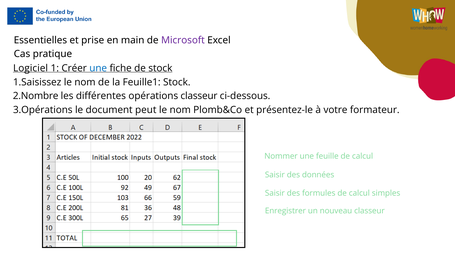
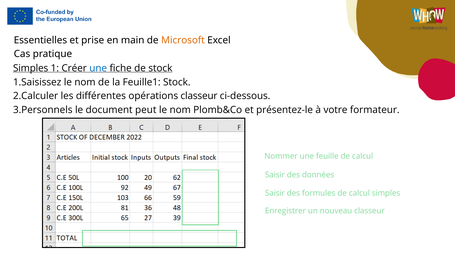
Microsoft colour: purple -> orange (183, 40)
Logiciel: Logiciel -> Simples (31, 68)
2.Nombre: 2.Nombre -> 2.Calculer (36, 96)
3.Opérations: 3.Opérations -> 3.Personnels (43, 110)
